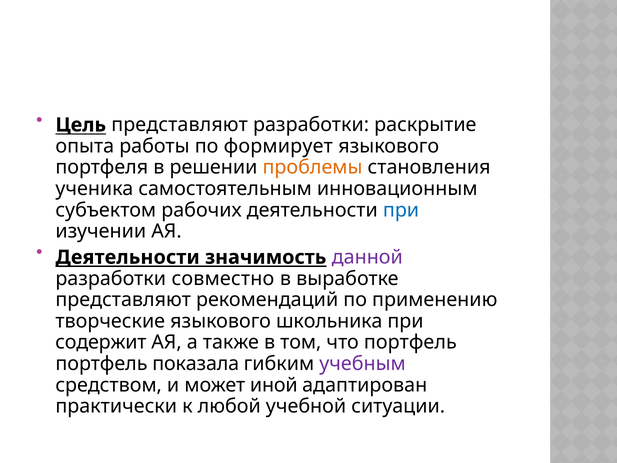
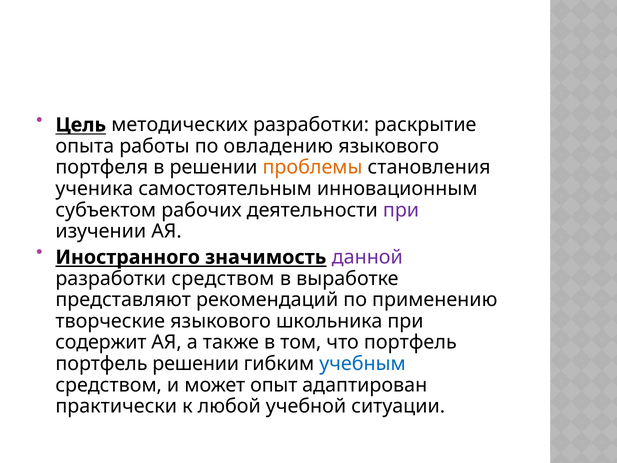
Цель представляют: представляют -> методических (180, 125)
формирует: формирует -> овладению (278, 146)
при colour: blue -> purple (401, 210)
Деятельности: Деятельности -> Иностранного (128, 257)
разработки совместно: совместно -> средством (223, 278)
портфель показала: показала -> решении (196, 364)
учебным colour: purple -> blue (363, 364)
иной: иной -> опыт (274, 385)
